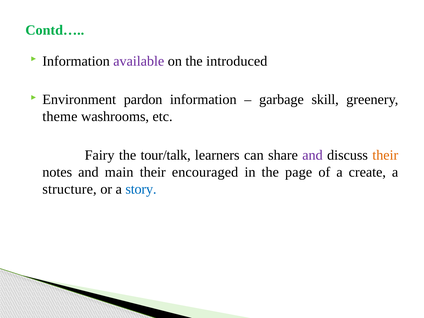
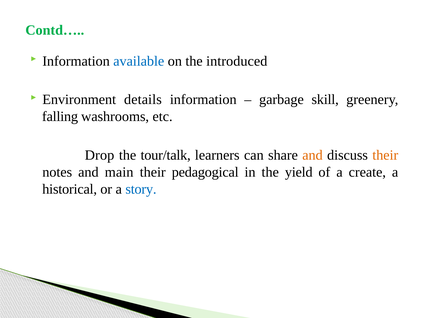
available colour: purple -> blue (139, 61)
pardon: pardon -> details (143, 100)
theme: theme -> falling (60, 117)
Fairy: Fairy -> Drop (100, 155)
and colour: purple -> orange (313, 155)
encouraged: encouraged -> pedagogical (205, 172)
page: page -> yield (299, 172)
structure: structure -> historical (70, 189)
